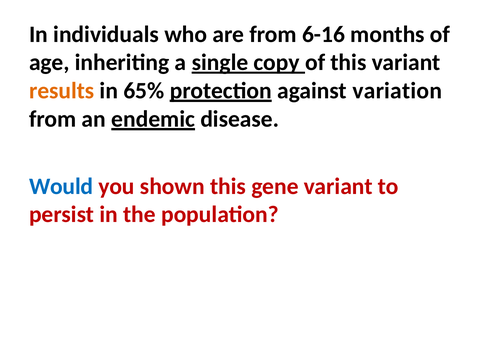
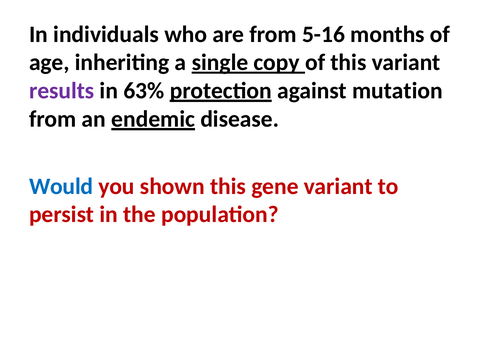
6-16: 6-16 -> 5-16 (323, 34)
results colour: orange -> purple (62, 91)
65%: 65% -> 63% (144, 91)
variation: variation -> mutation (397, 91)
